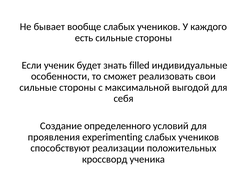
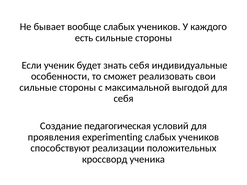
знать filled: filled -> себя (139, 65)
определенного: определенного -> педагогическая (118, 126)
